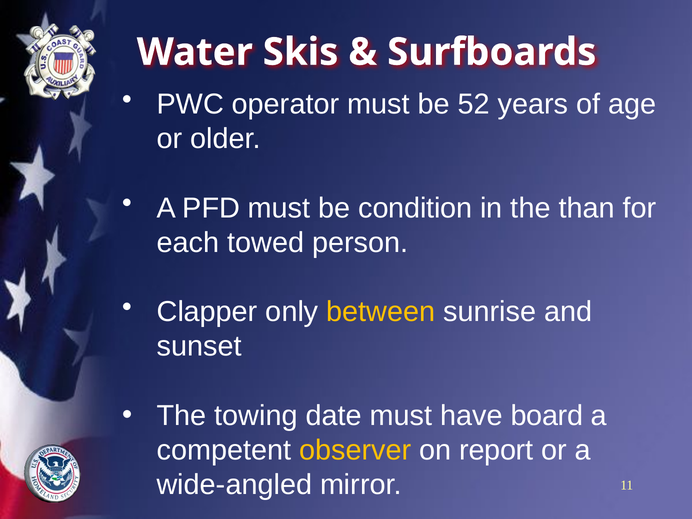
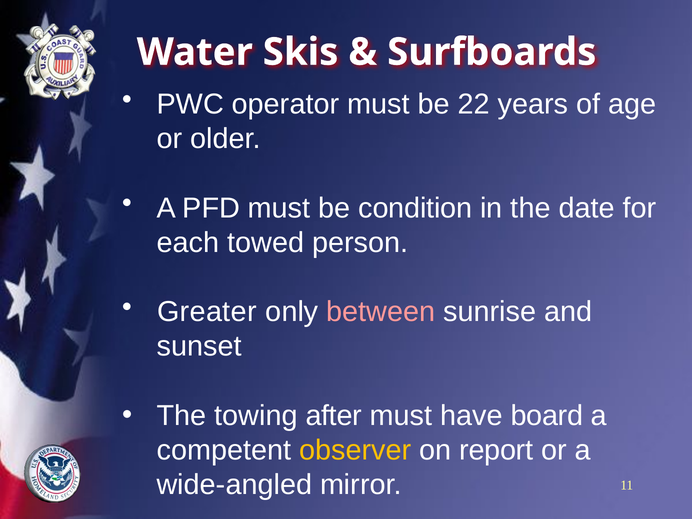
52: 52 -> 22 (474, 104)
than: than -> date (587, 208)
Clapper: Clapper -> Greater (207, 312)
between colour: yellow -> pink (381, 312)
date: date -> after (334, 416)
